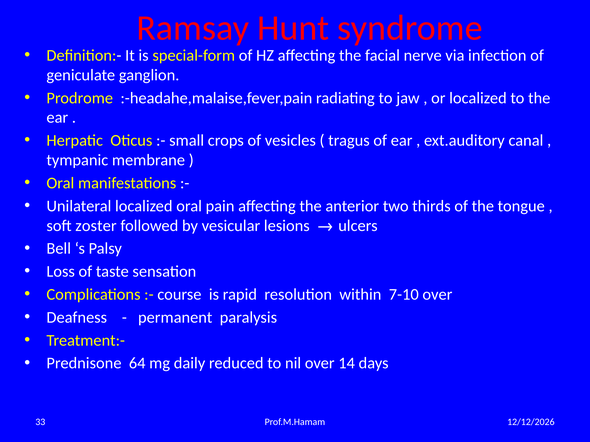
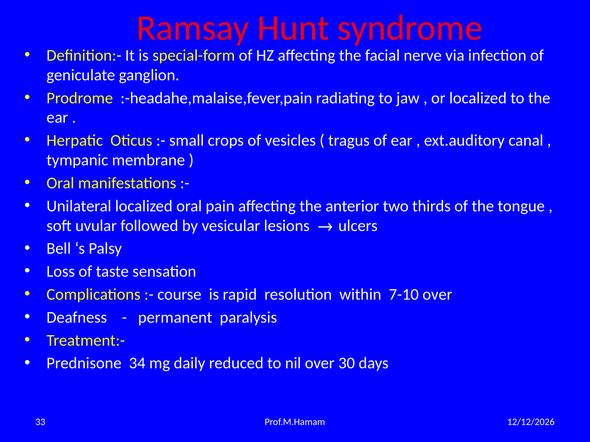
zoster: zoster -> uvular (96, 226)
64: 64 -> 34 (137, 364)
14: 14 -> 30 (347, 364)
